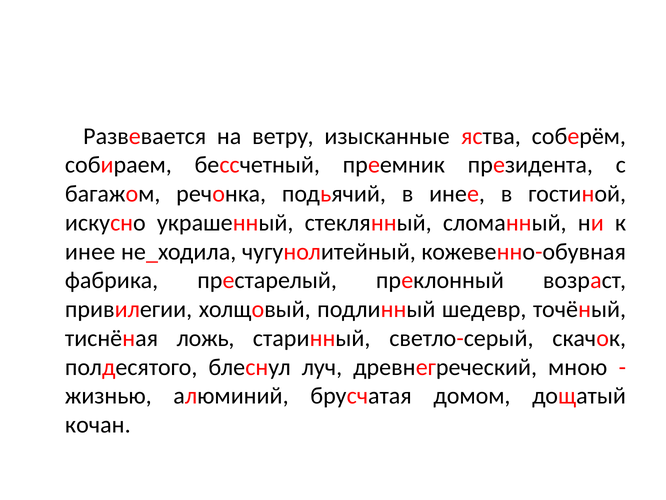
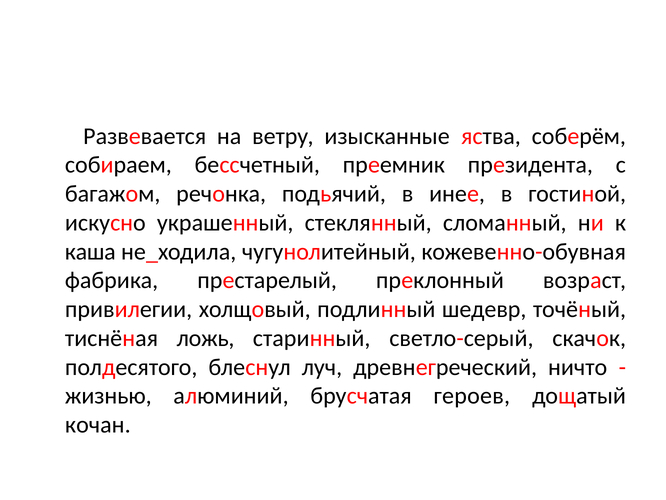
инее: инее -> каша (90, 251)
мною: мною -> ничто (578, 367)
домом: домом -> героев (472, 396)
